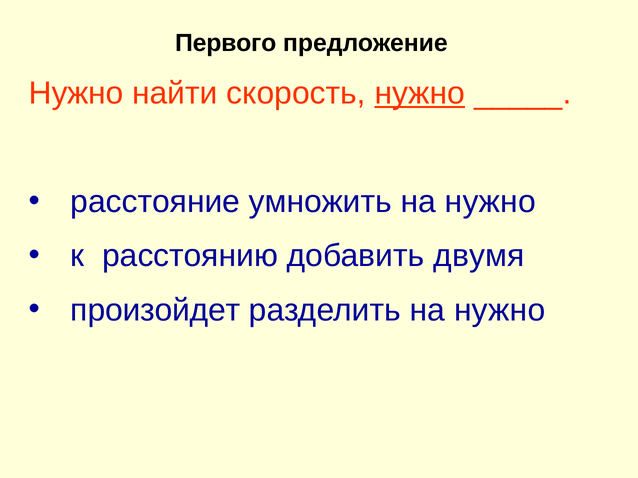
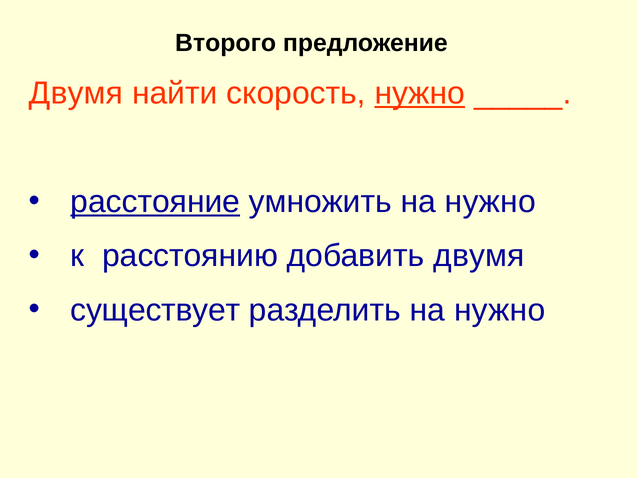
Первого: Первого -> Второго (226, 43)
Нужно: Нужно -> Двумя (76, 94)
расстояние underline: none -> present (155, 202)
произойдет: произойдет -> существует (155, 310)
